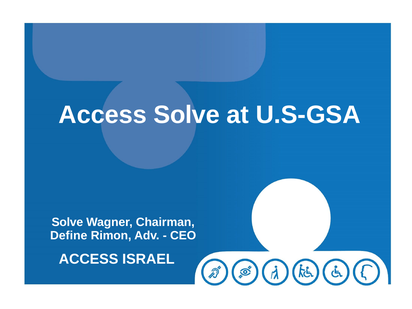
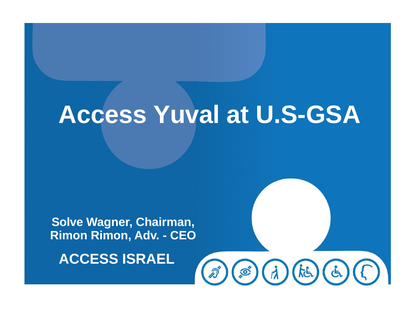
Access Solve: Solve -> Yuval (187, 115)
Define: Define -> Rimon (69, 236)
